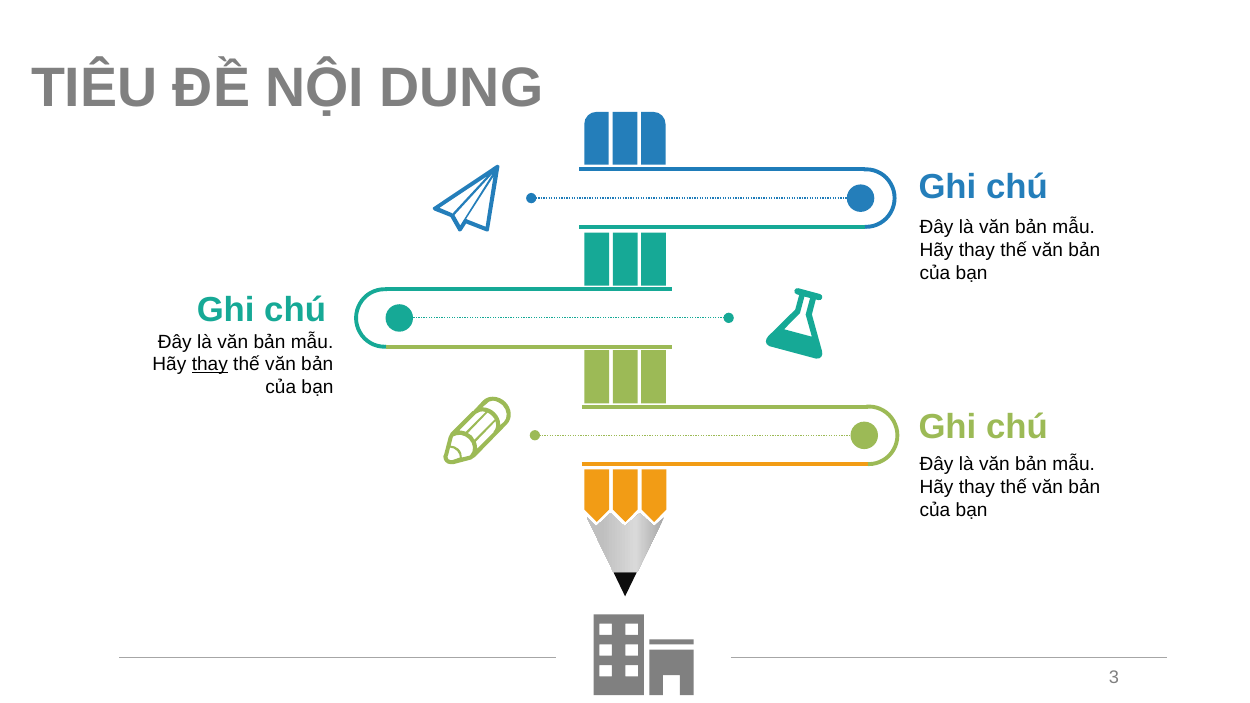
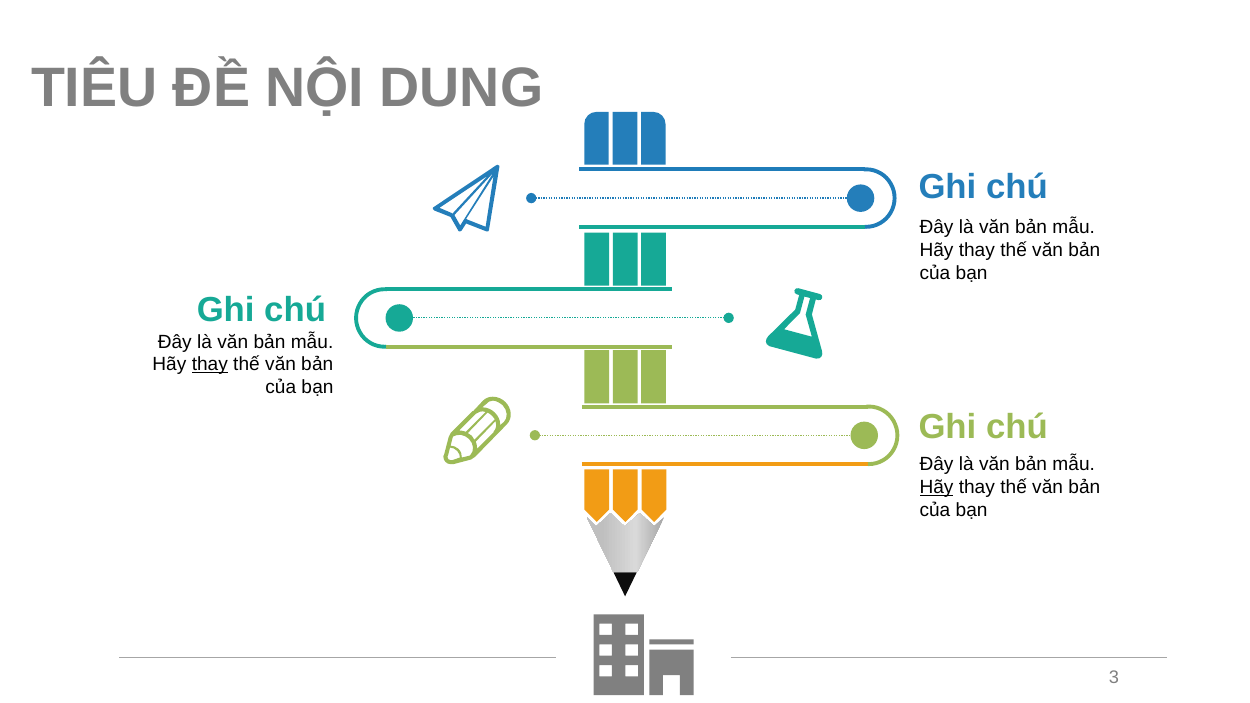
Hãy underline: none -> present (936, 487)
